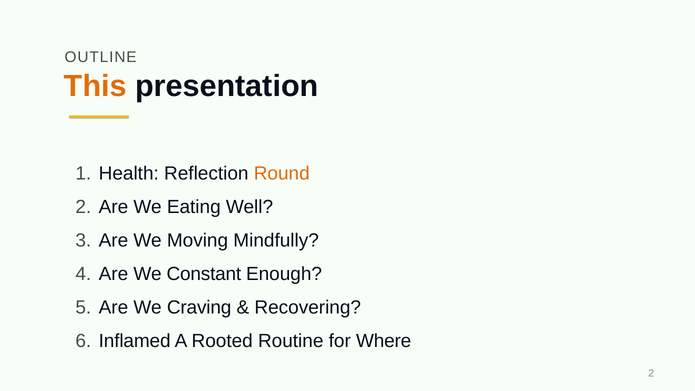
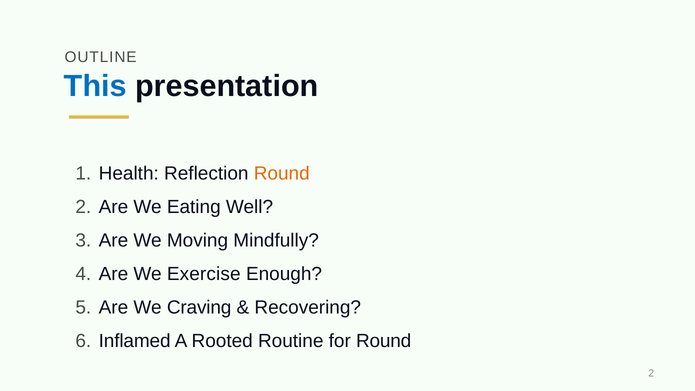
This colour: orange -> blue (95, 86)
Constant: Constant -> Exercise (204, 274)
for Where: Where -> Round (384, 341)
